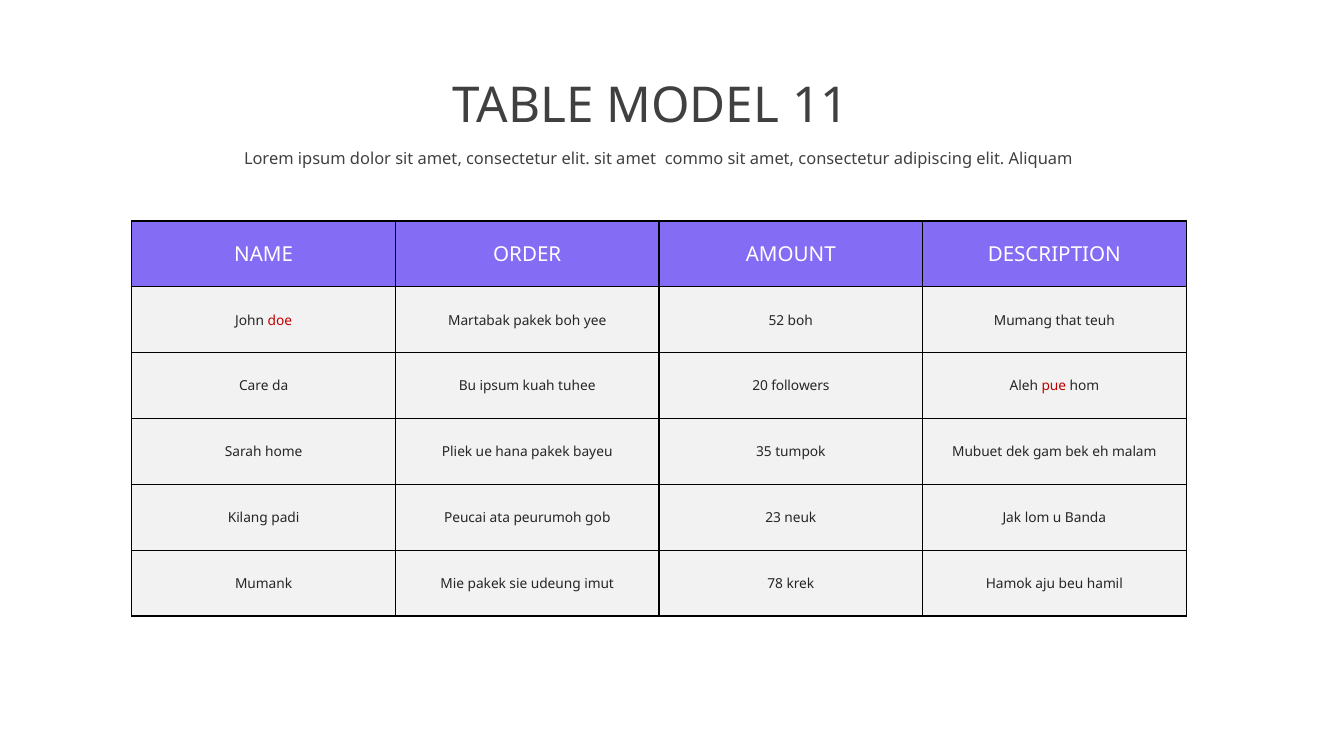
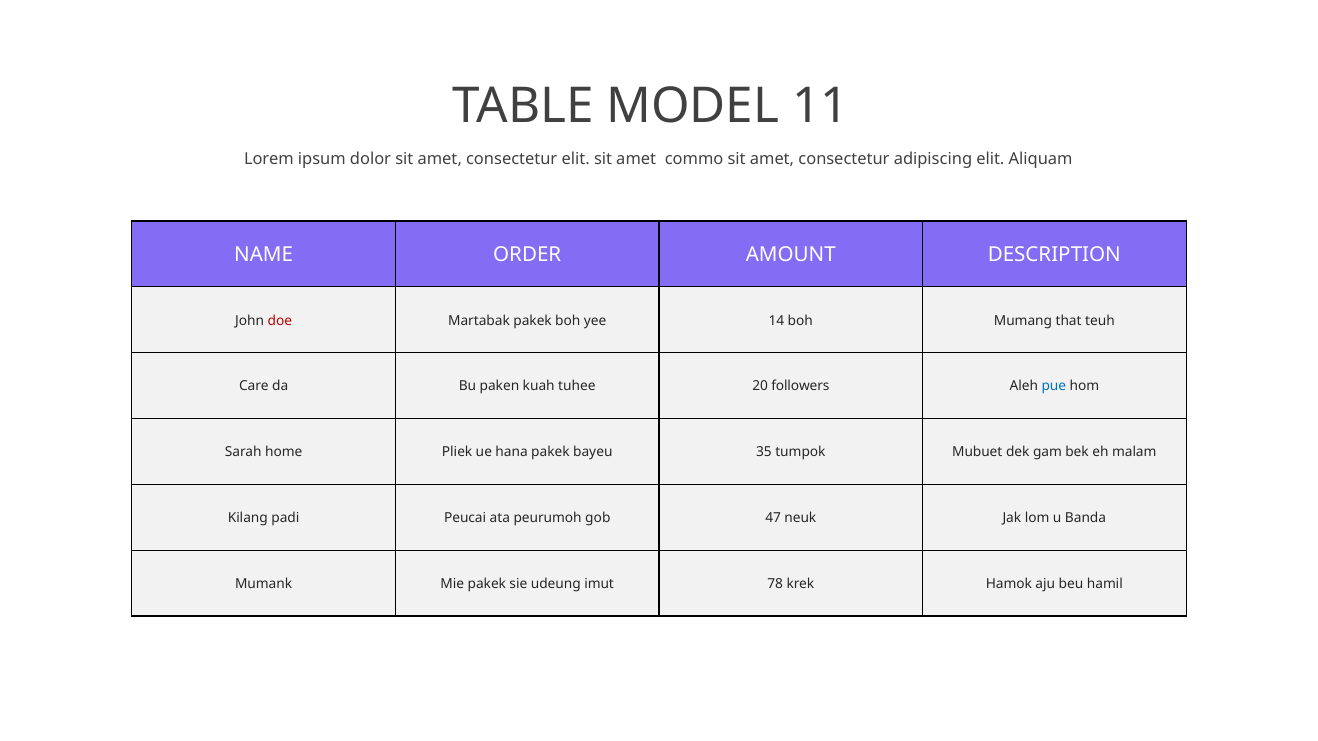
52: 52 -> 14 (776, 321)
Bu ipsum: ipsum -> paken (499, 387)
pue colour: red -> blue (1054, 387)
23: 23 -> 47 (773, 518)
